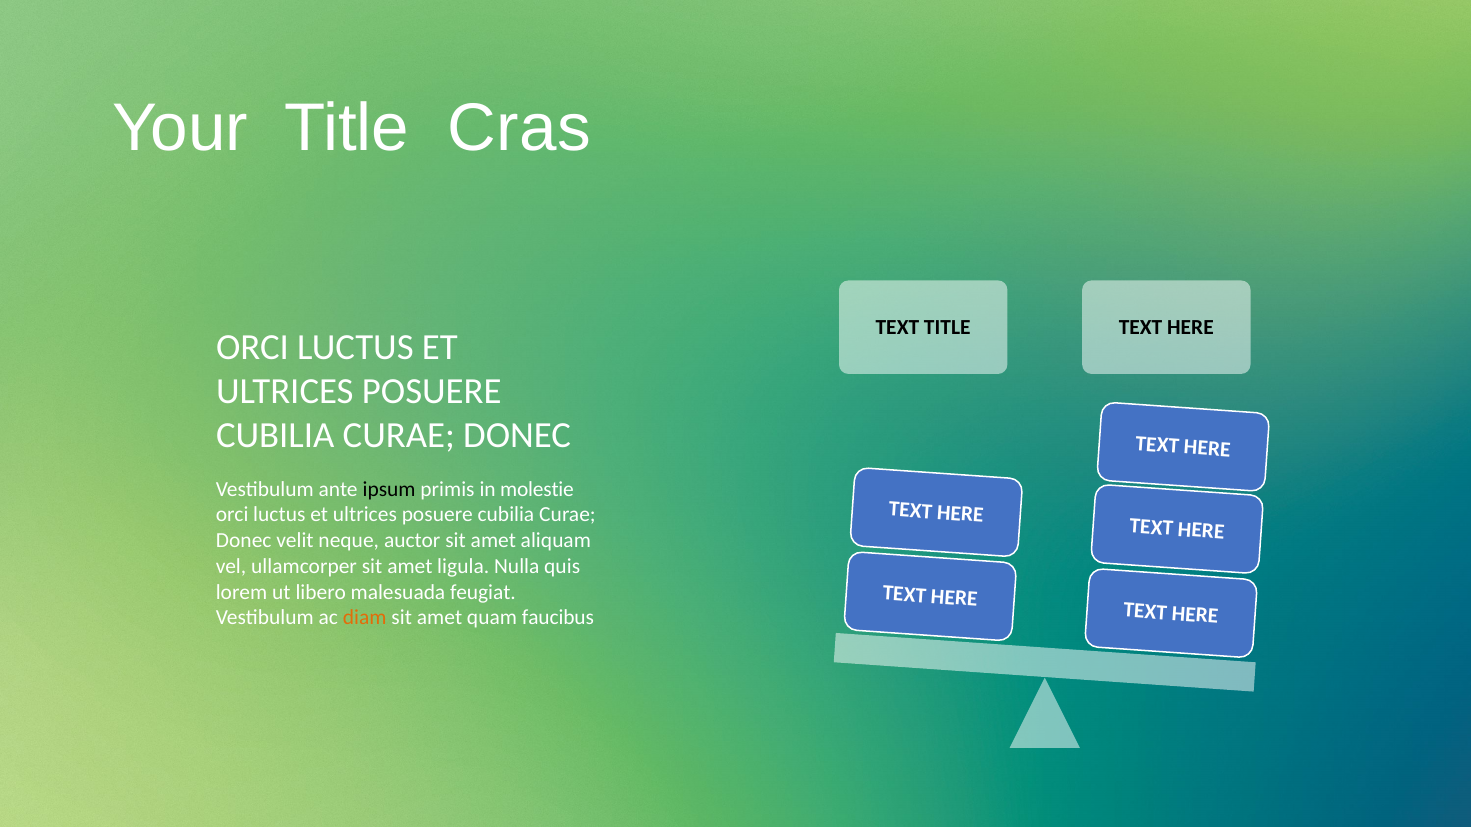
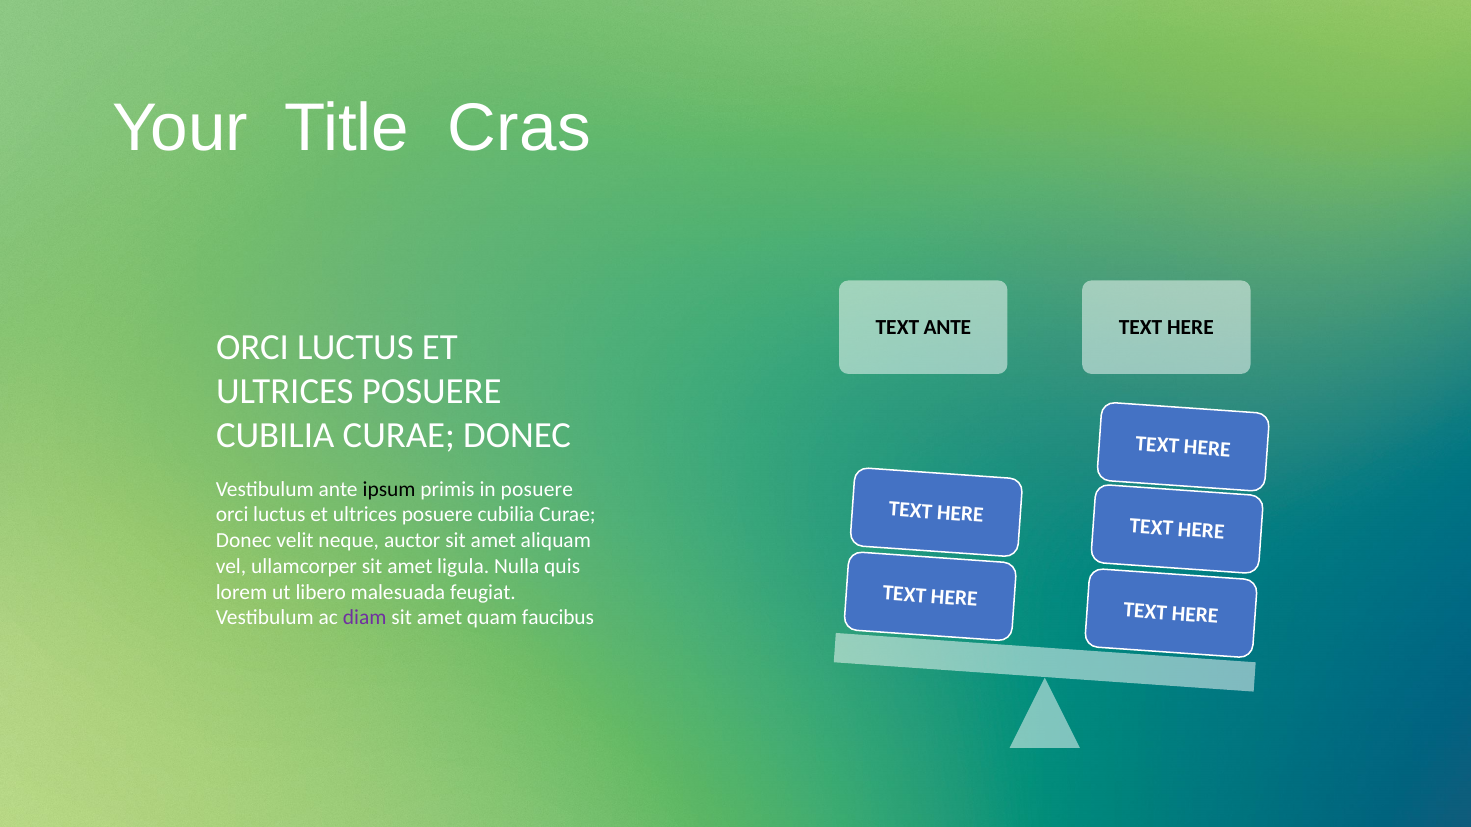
TEXT TITLE: TITLE -> ANTE (947, 327)
in molestie: molestie -> posuere (537, 489)
diam colour: orange -> purple (365, 618)
